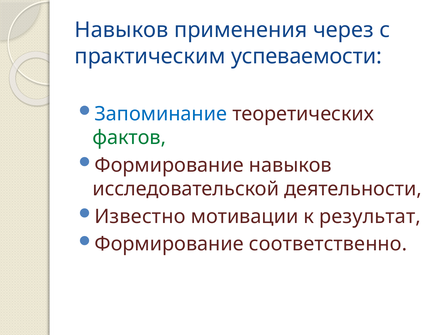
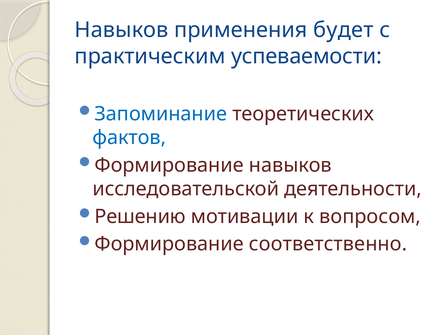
через: через -> будет (343, 30)
фактов colour: green -> blue (129, 138)
Известно: Известно -> Решению (140, 217)
результат: результат -> вопросом (370, 217)
